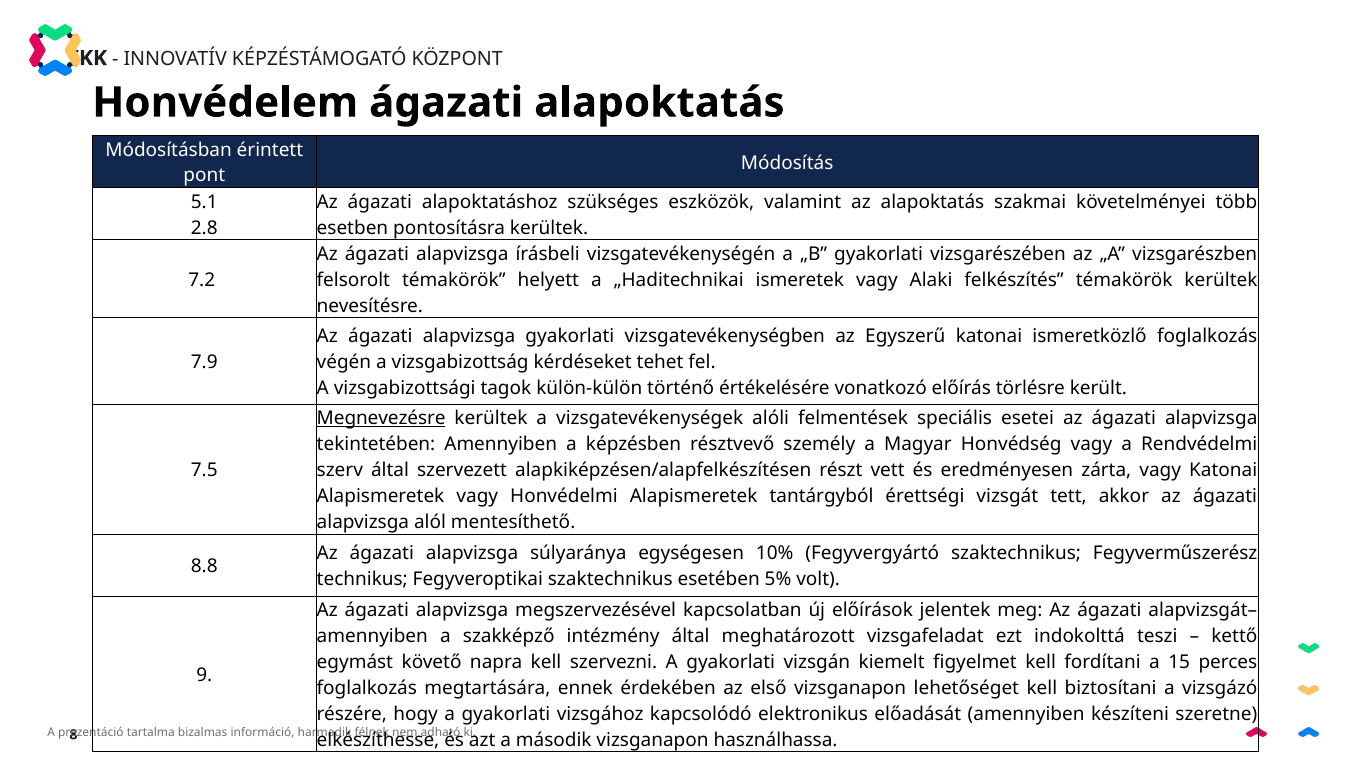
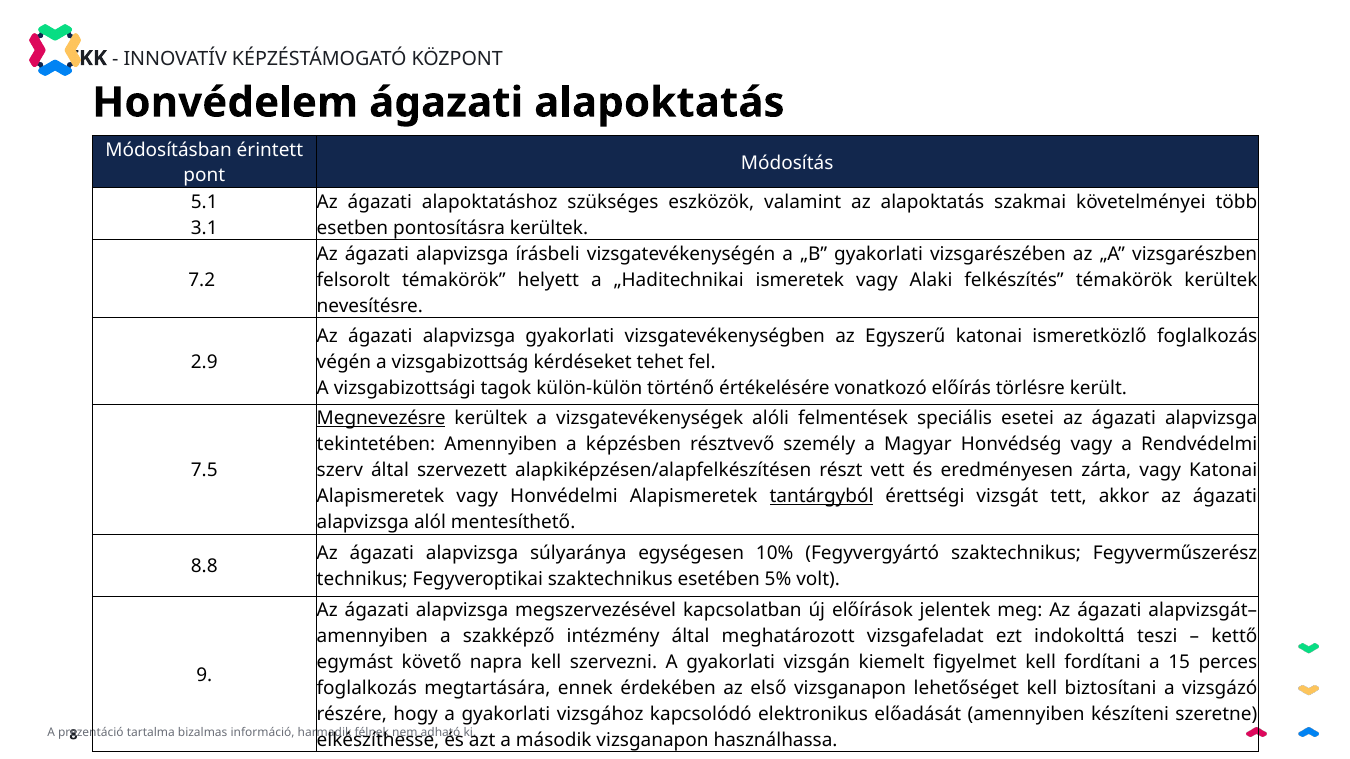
2.8: 2.8 -> 3.1 (204, 228)
7.9: 7.9 -> 2.9 (204, 362)
tantárgyból underline: none -> present (822, 496)
